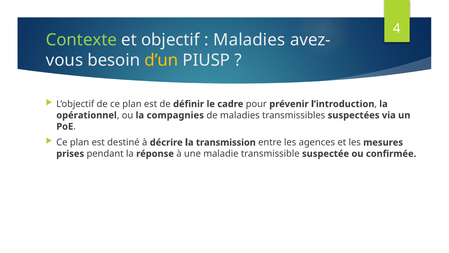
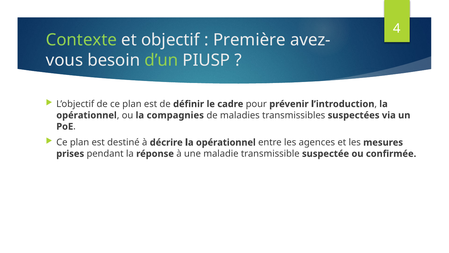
Maladies: Maladies -> Première (249, 40)
d’un colour: yellow -> light green (161, 60)
décrire la transmission: transmission -> opérationnel (226, 142)
